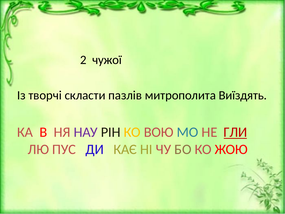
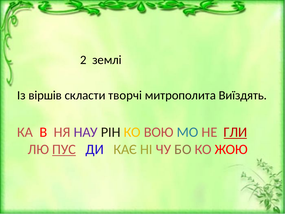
чужої: чужої -> землі (107, 60)
творчі: творчі -> віршів (45, 95)
пазлів: пазлів -> творчі (125, 95)
ПУС underline: none -> present (64, 149)
